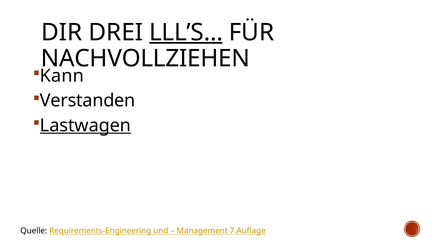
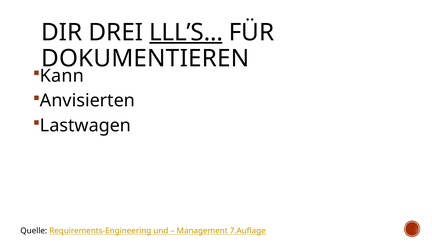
NACHVOLLZIEHEN: NACHVOLLZIEHEN -> DOKUMENTIEREN (145, 59)
Verstanden: Verstanden -> Anvisierten (88, 101)
Lastwagen underline: present -> none (86, 126)
